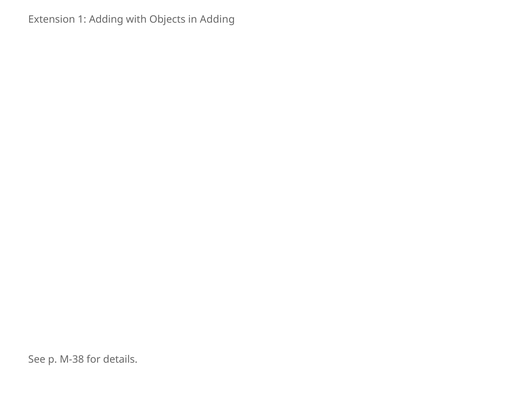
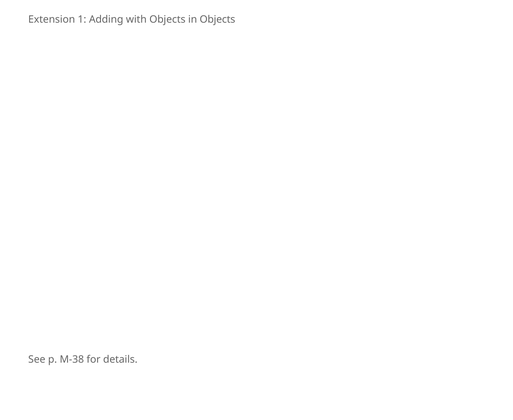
in Adding: Adding -> Objects (217, 19)
